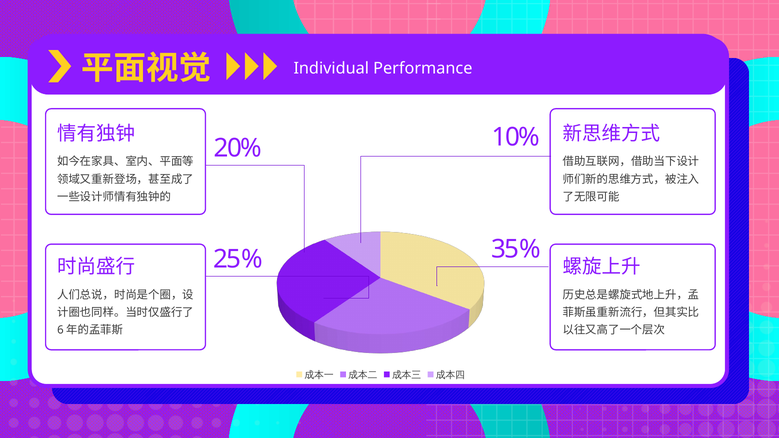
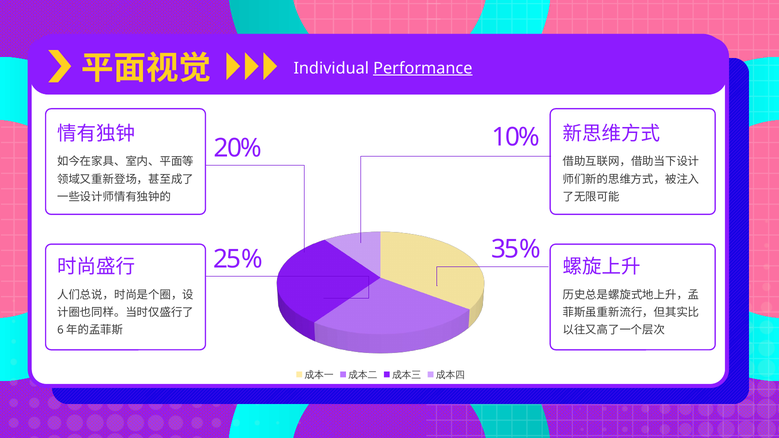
Performance underline: none -> present (423, 68)
